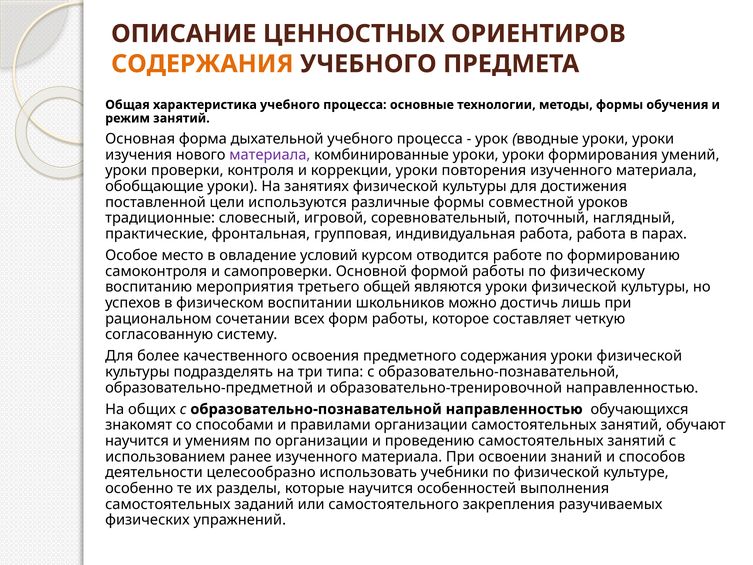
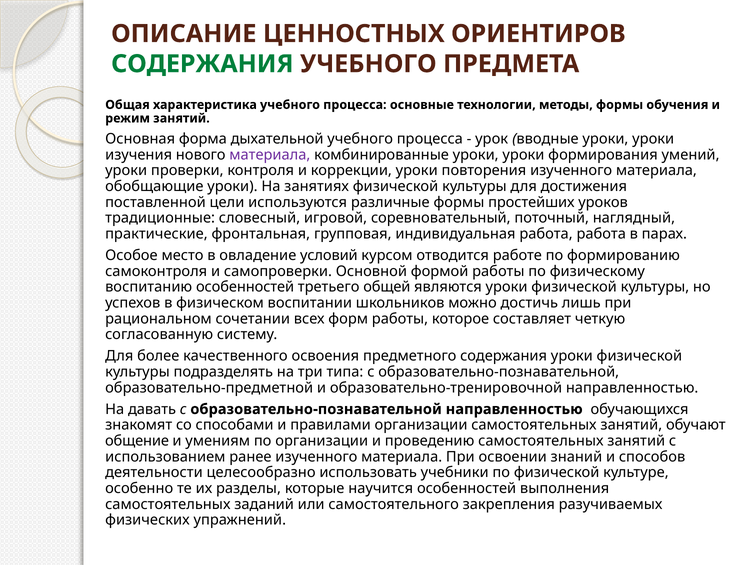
СОДЕРЖАНИЯ colour: orange -> green (202, 64)
совместной: совместной -> простейших (531, 202)
воспитанию мероприятия: мероприятия -> особенностей (245, 287)
общих: общих -> давать (152, 409)
научится: научится -> общение (137, 441)
